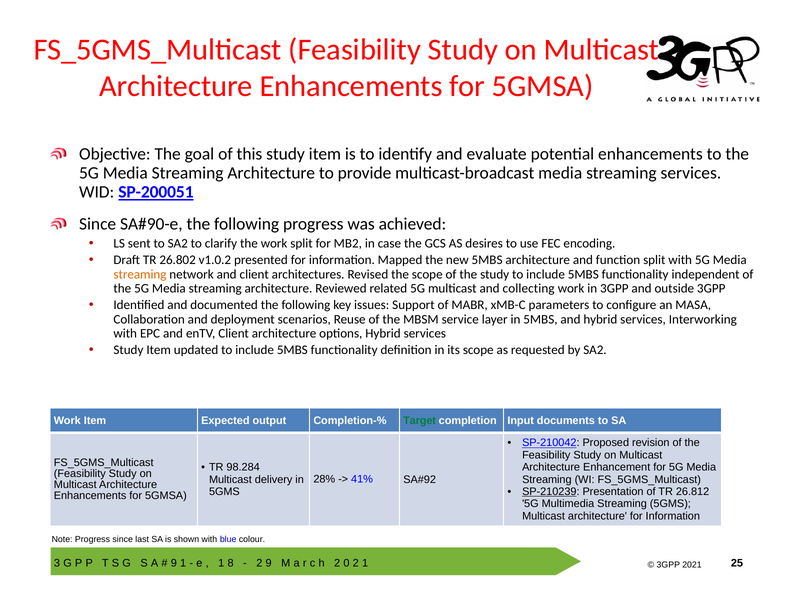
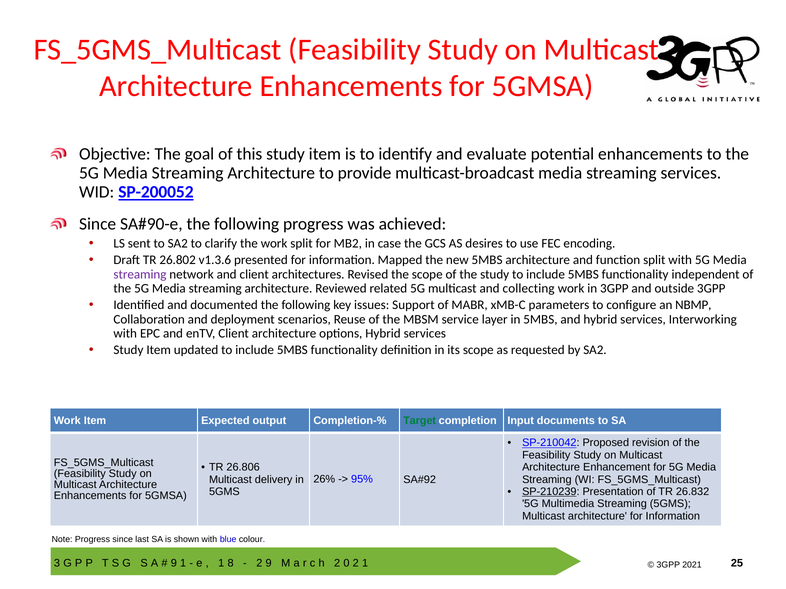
SP-200051: SP-200051 -> SP-200052 (156, 192)
v1.0.2: v1.0.2 -> v1.3.6 (215, 260)
streaming colour: orange -> purple (140, 274)
MASA: MASA -> NBMP (693, 305)
98.284: 98.284 -> 26.806 (243, 468)
28%: 28% -> 26% (324, 479)
41%: 41% -> 95% (362, 479)
26.812: 26.812 -> 26.832 (693, 492)
